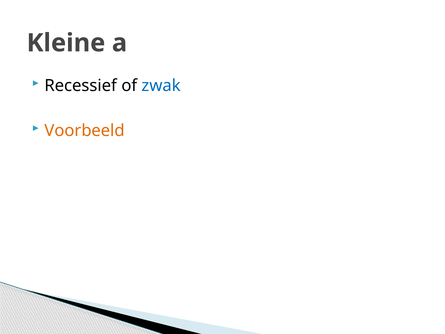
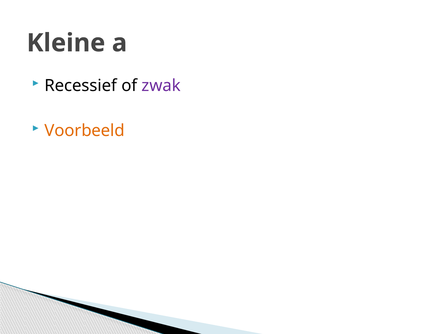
zwak colour: blue -> purple (161, 85)
